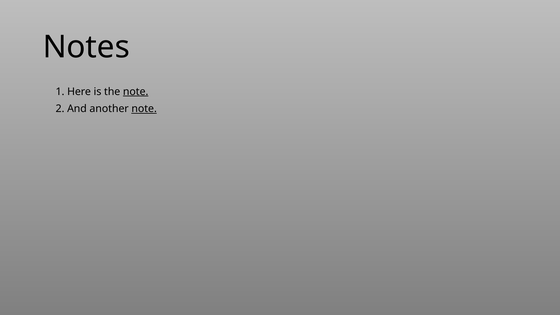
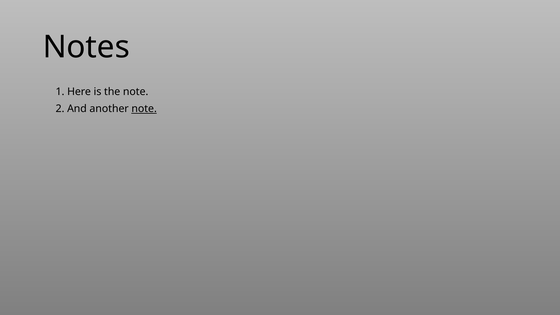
note underline: present -> none (136, 92)
